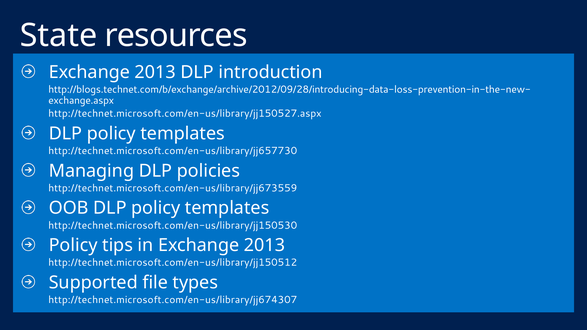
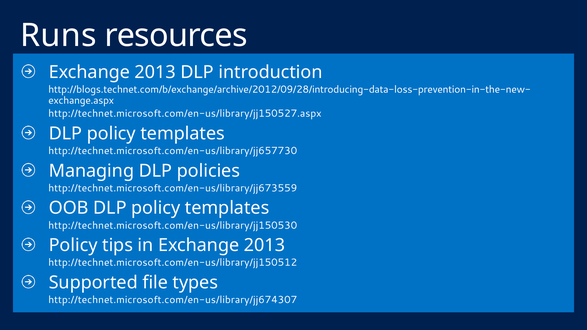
State: State -> Runs (58, 36)
